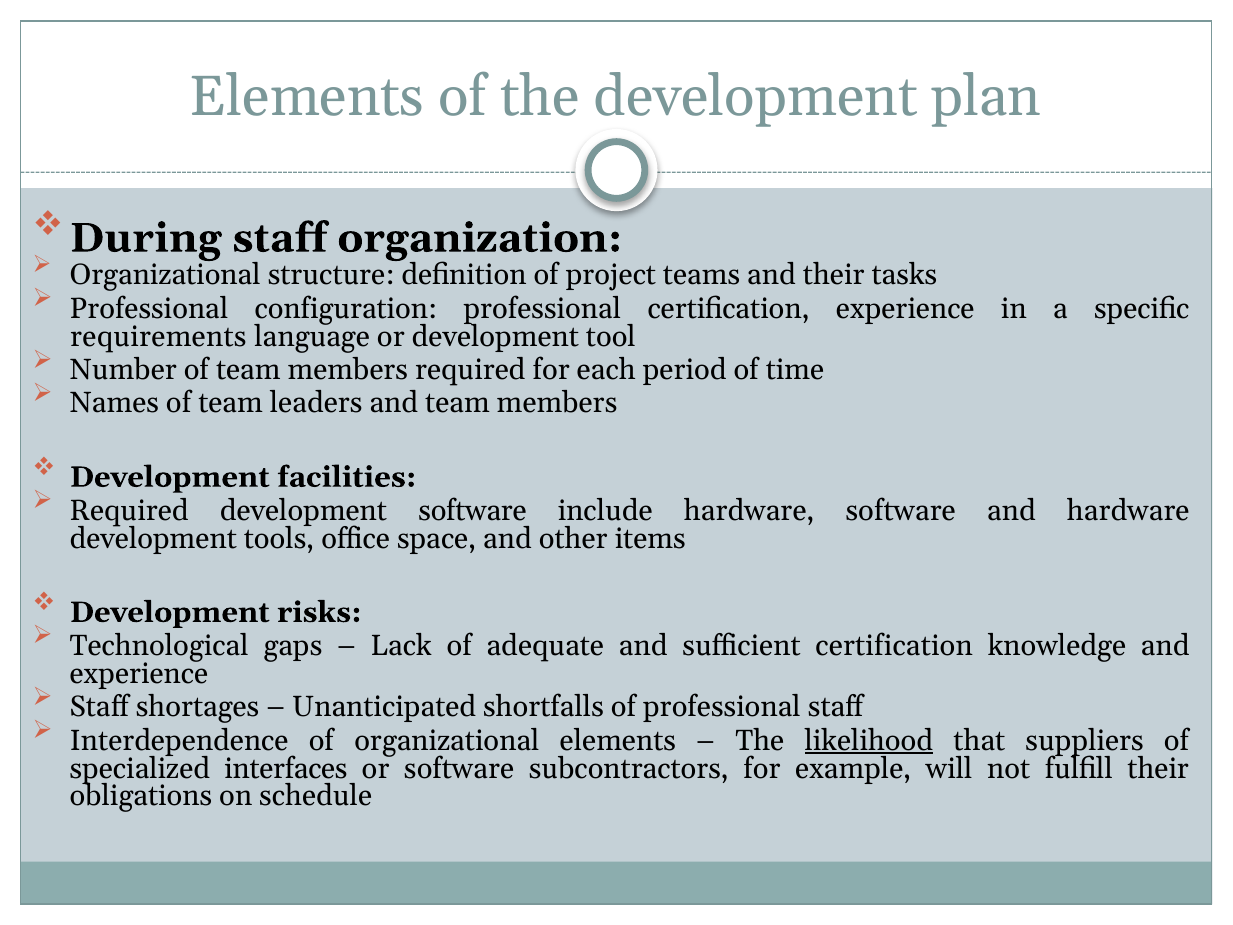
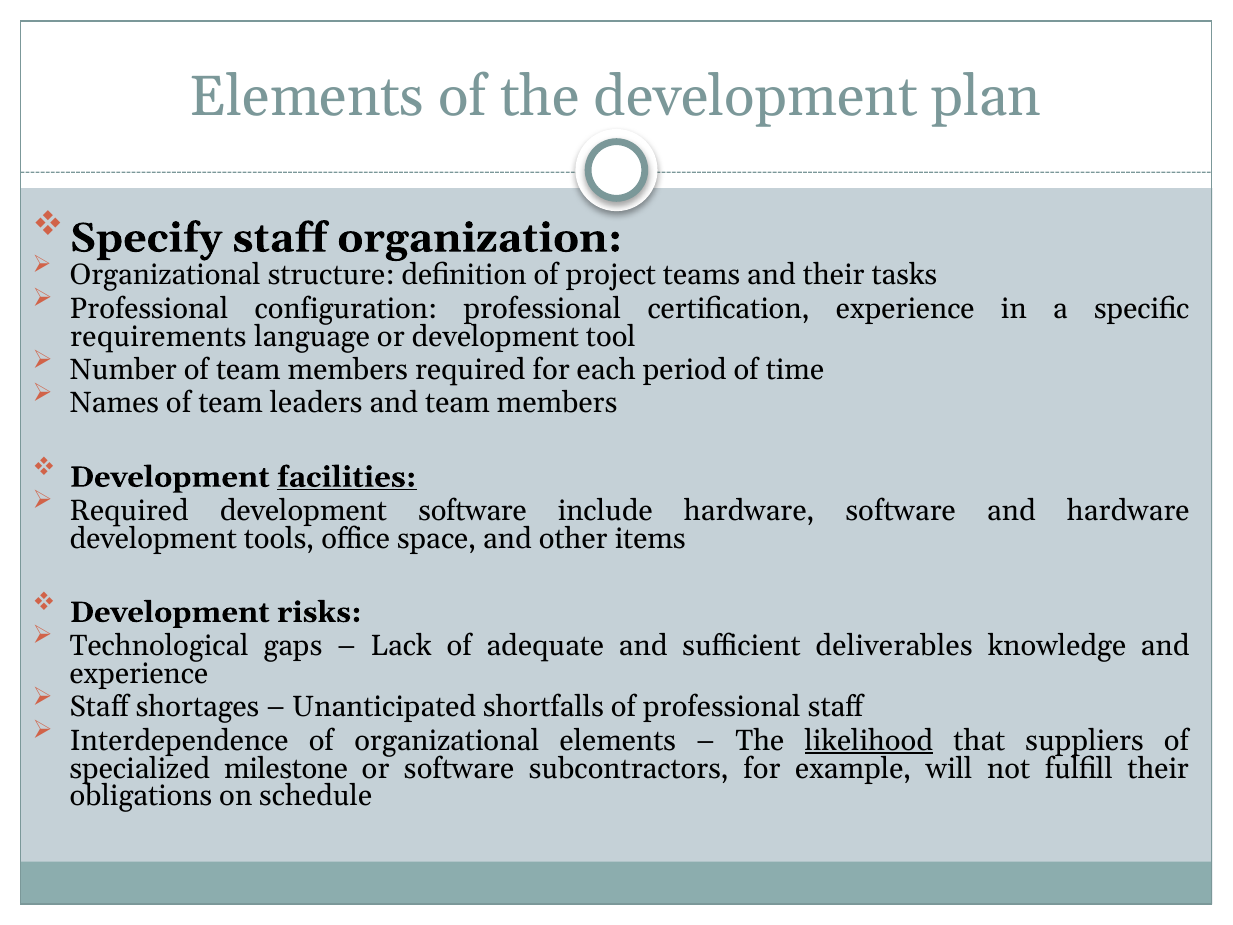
During: During -> Specify (146, 238)
facilities underline: none -> present (347, 477)
sufficient certification: certification -> deliverables (894, 645)
interfaces: interfaces -> milestone (286, 768)
